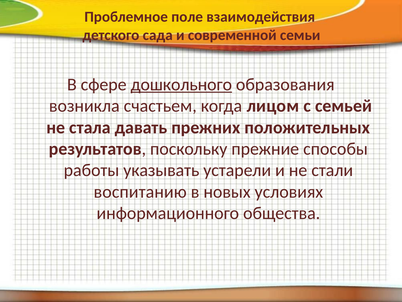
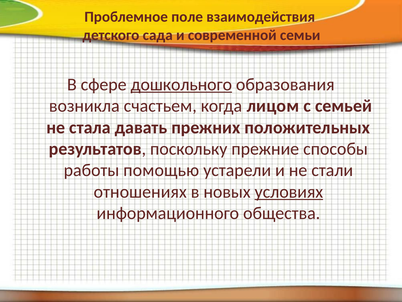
указывать: указывать -> помощью (161, 170)
воспитанию: воспитанию -> отношениях (140, 192)
условиях underline: none -> present (289, 192)
